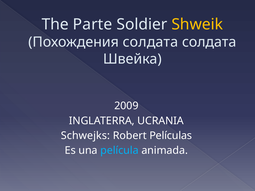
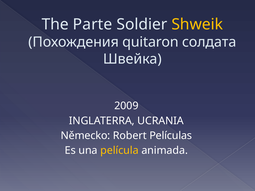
Похождения солдата: солдата -> quitaron (151, 42)
Schwejks: Schwejks -> Německo (85, 136)
película colour: light blue -> yellow (119, 151)
